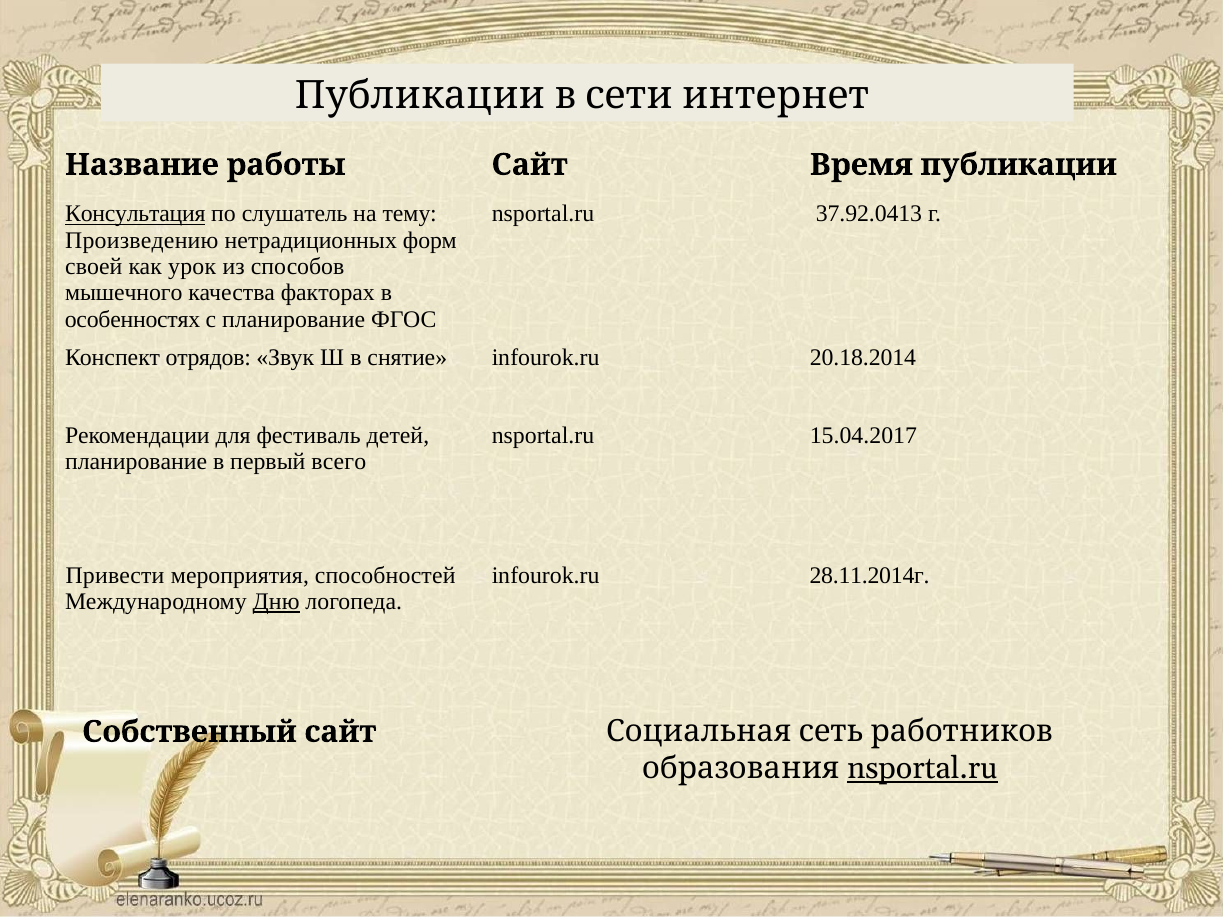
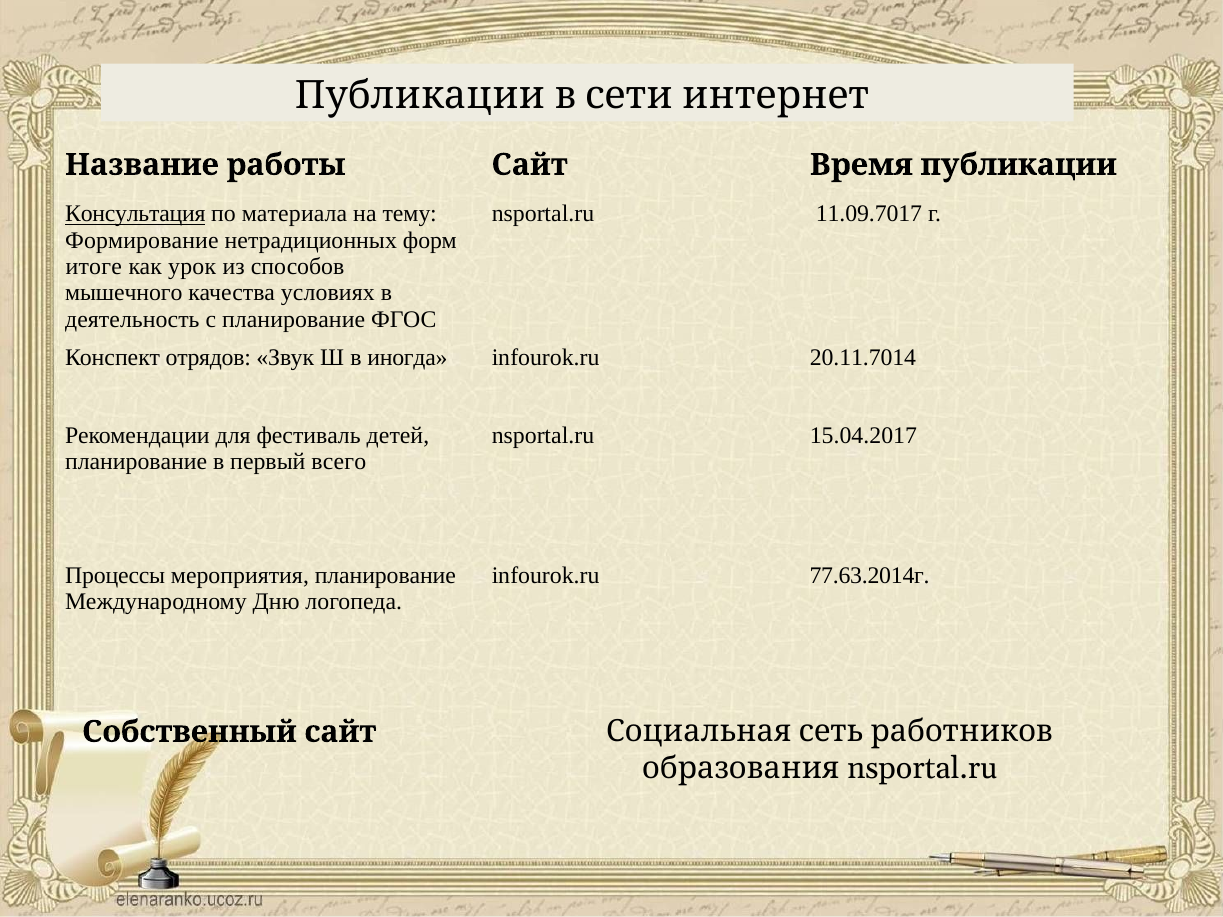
слушатель: слушатель -> материала (294, 214)
37.92.0413: 37.92.0413 -> 11.09.7017 (869, 214)
Произведению: Произведению -> Формирование (142, 240)
своей: своей -> итоге (94, 267)
факторах: факторах -> условиях (328, 293)
особенностях: особенностях -> деятельность (132, 319)
снятие: снятие -> иногда (407, 358)
20.18.2014: 20.18.2014 -> 20.11.7014 (863, 358)
Привести: Привести -> Процессы (115, 576)
мероприятия способностей: способностей -> планирование (385, 576)
28.11.2014г: 28.11.2014г -> 77.63.2014г (870, 576)
Дню underline: present -> none (276, 602)
nsportal.ru underline: present -> none (923, 769)
